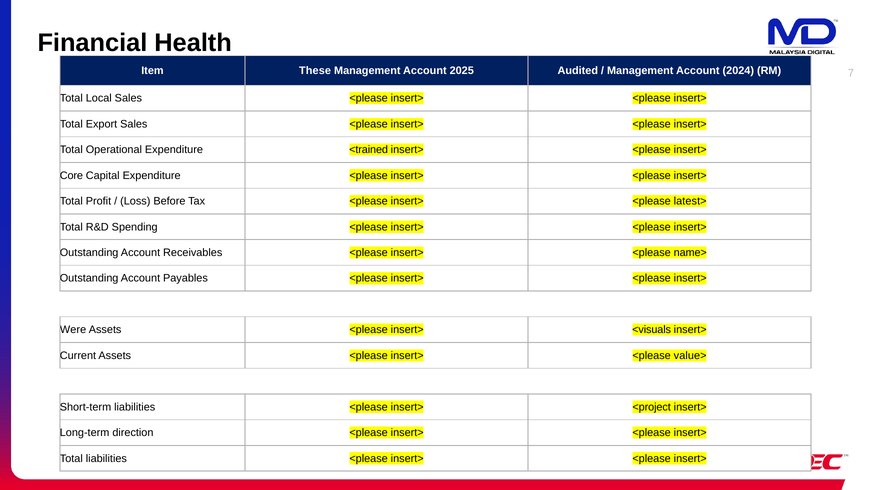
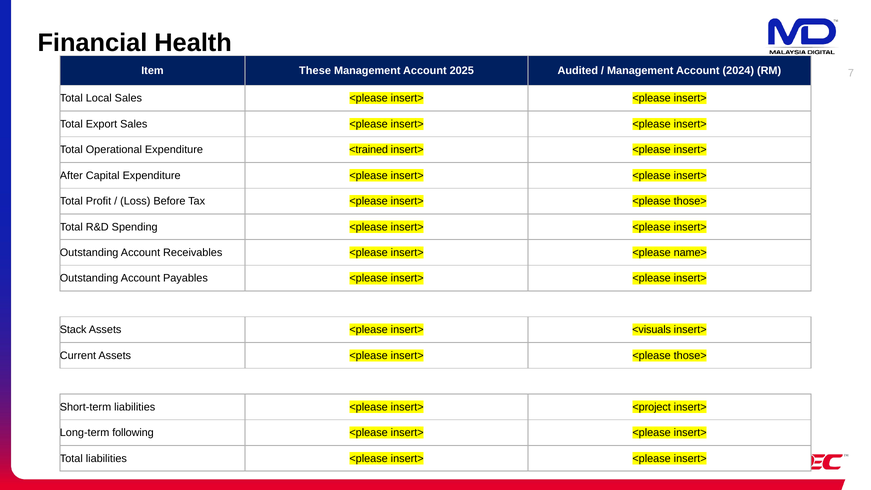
Core: Core -> After (71, 175)
latest>: latest> -> those> (690, 201)
Were: Were -> Stack (73, 330)
value>: value> -> those> (690, 356)
direction: direction -> following (133, 433)
